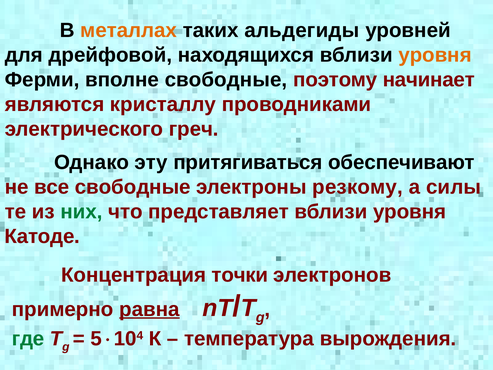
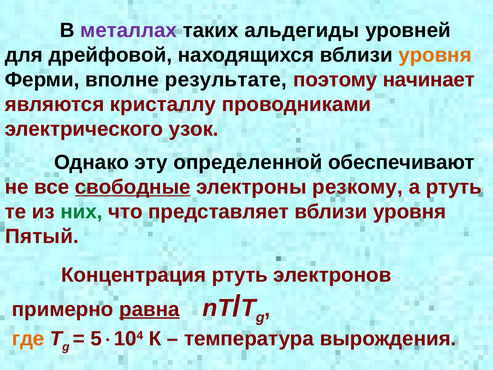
металлах colour: orange -> purple (129, 30)
вполне свободные: свободные -> результате (226, 79)
греч: греч -> узок (194, 129)
притягиваться: притягиваться -> определенной (248, 162)
свободные underline: none -> present (133, 187)
а силы: силы -> ртуть (454, 187)
Катоде: Катоде -> Пятый (42, 236)
Концентрация точки: точки -> ртуть (240, 275)
где colour: green -> orange (28, 339)
